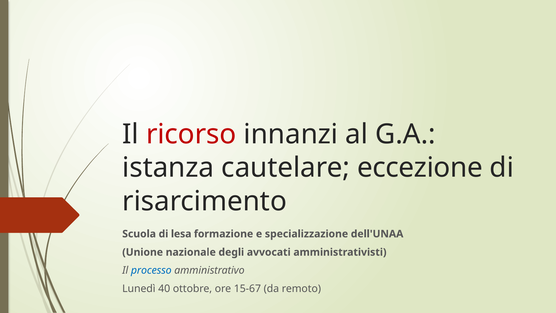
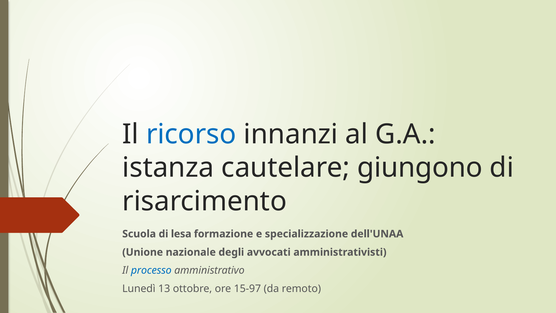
ricorso colour: red -> blue (191, 134)
eccezione: eccezione -> giungono (420, 168)
40: 40 -> 13 (164, 289)
15-67: 15-67 -> 15-97 (247, 289)
